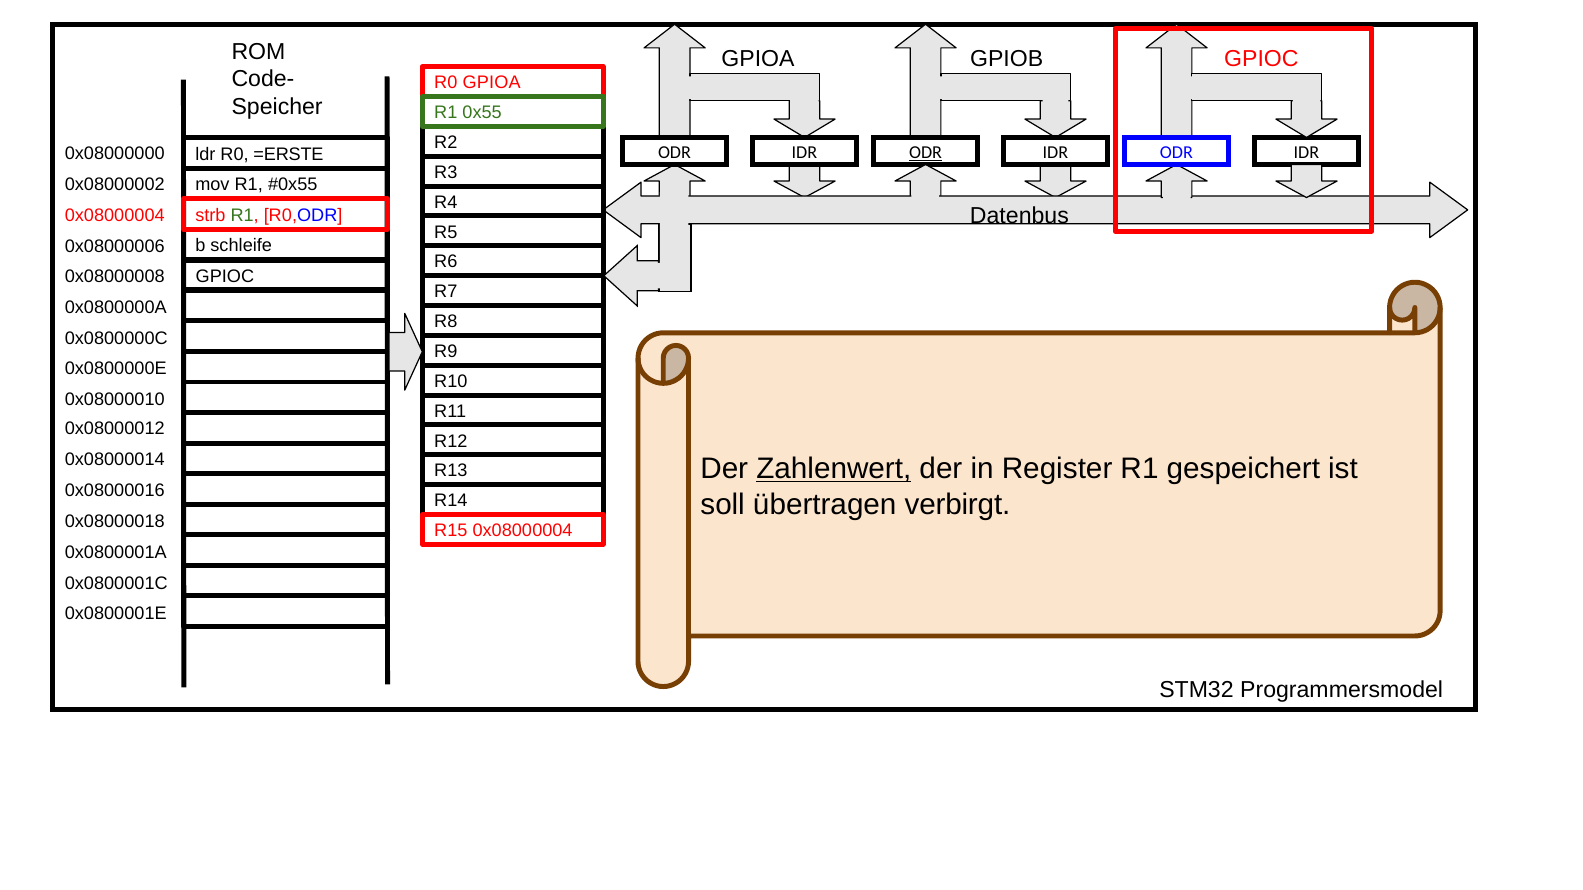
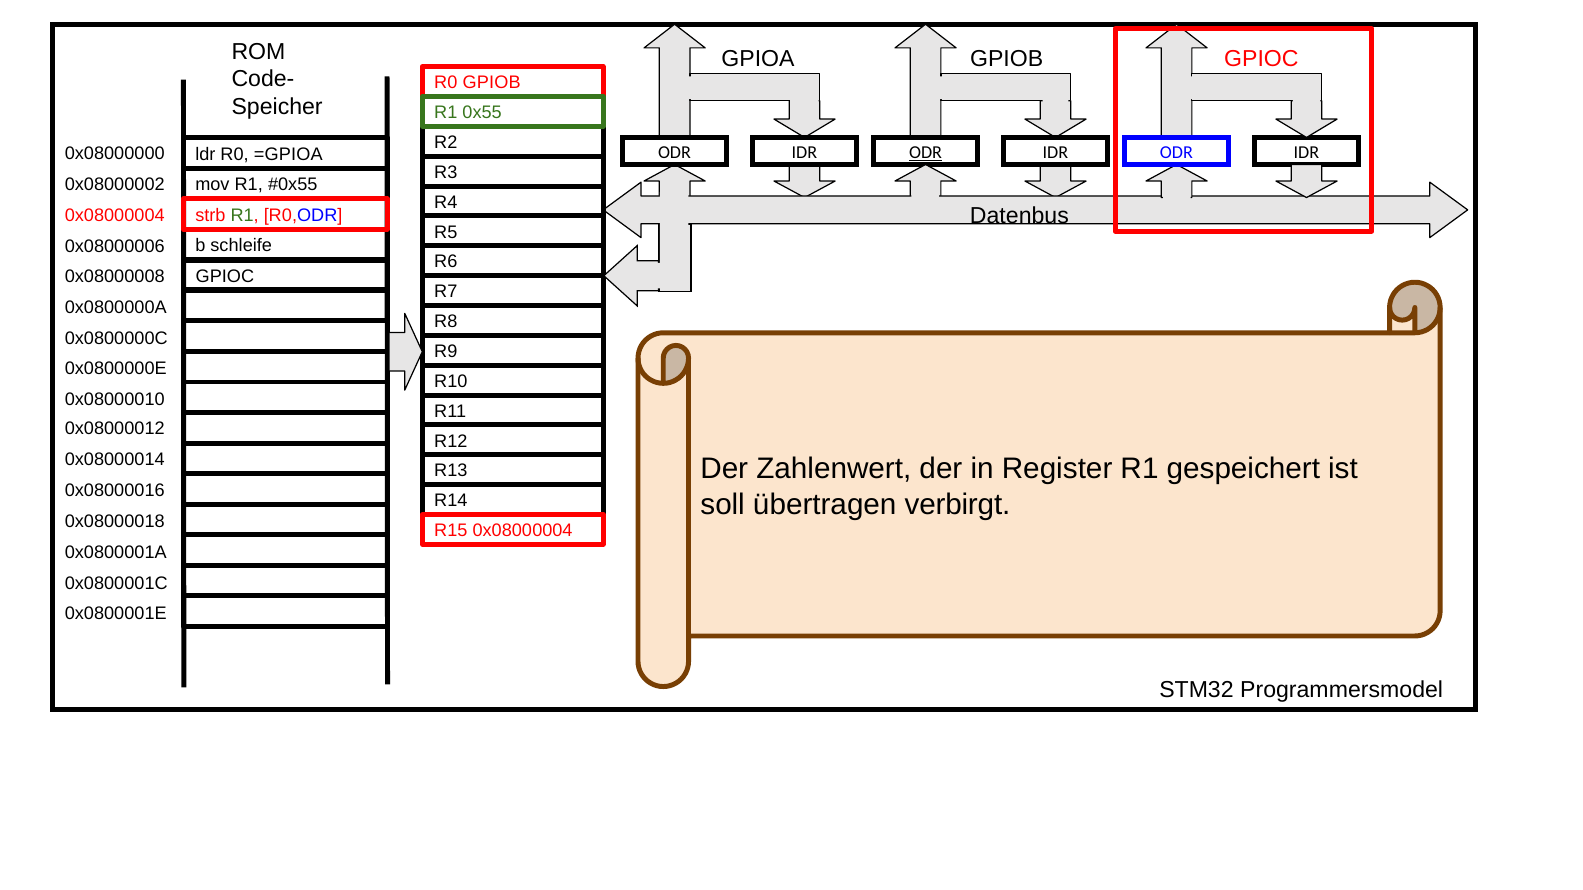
R0 GPIOA: GPIOA -> GPIOB (492, 83)
=ERSTE: =ERSTE -> =GPIOA (288, 154)
Zahlenwert underline: present -> none (834, 469)
